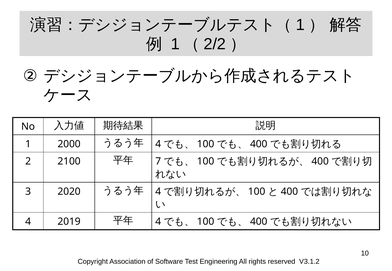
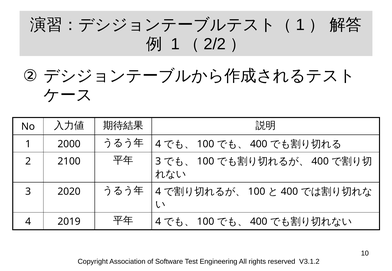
7: 7 -> 3 (158, 162)
